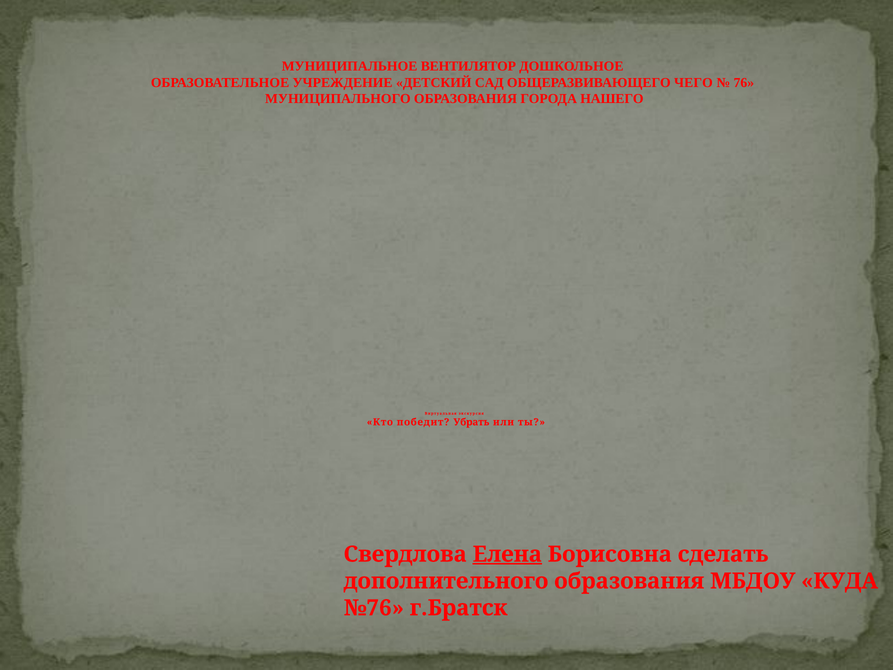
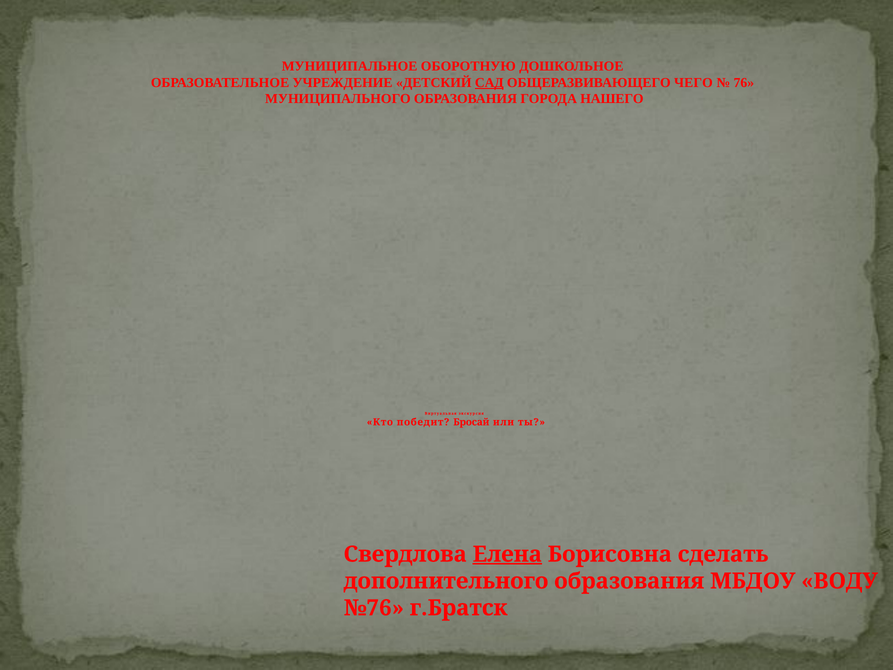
ВЕНТИЛЯТОР: ВЕНТИЛЯТОР -> ОБОРОТНУЮ (468, 66)
САД underline: none -> present (489, 83)
Убрать: Убрать -> Бросай (471, 422)
КУДА: КУДА -> ВОДУ (840, 581)
